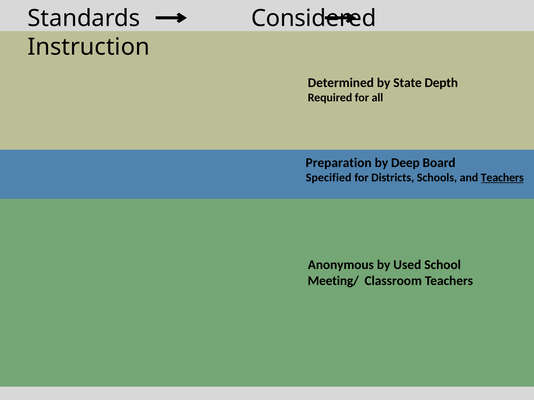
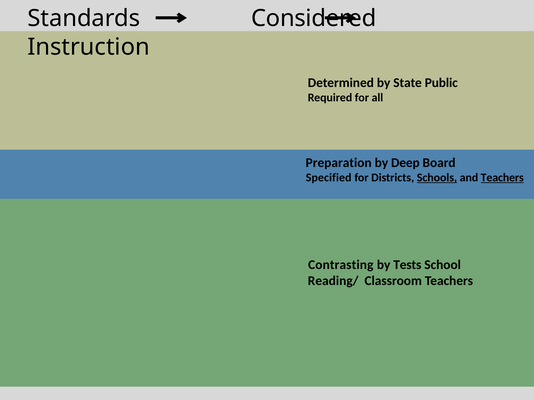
Depth: Depth -> Public (441, 83)
Schools underline: none -> present (437, 178)
Anonymous: Anonymous -> Contrasting (341, 265)
Used: Used -> Tests (407, 265)
Meeting/: Meeting/ -> Reading/ (333, 281)
